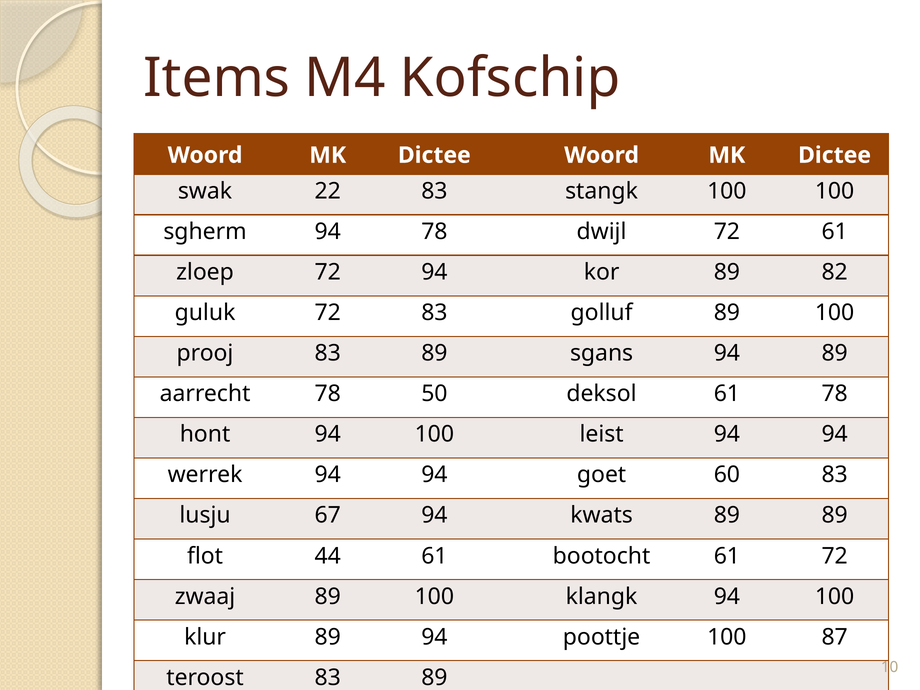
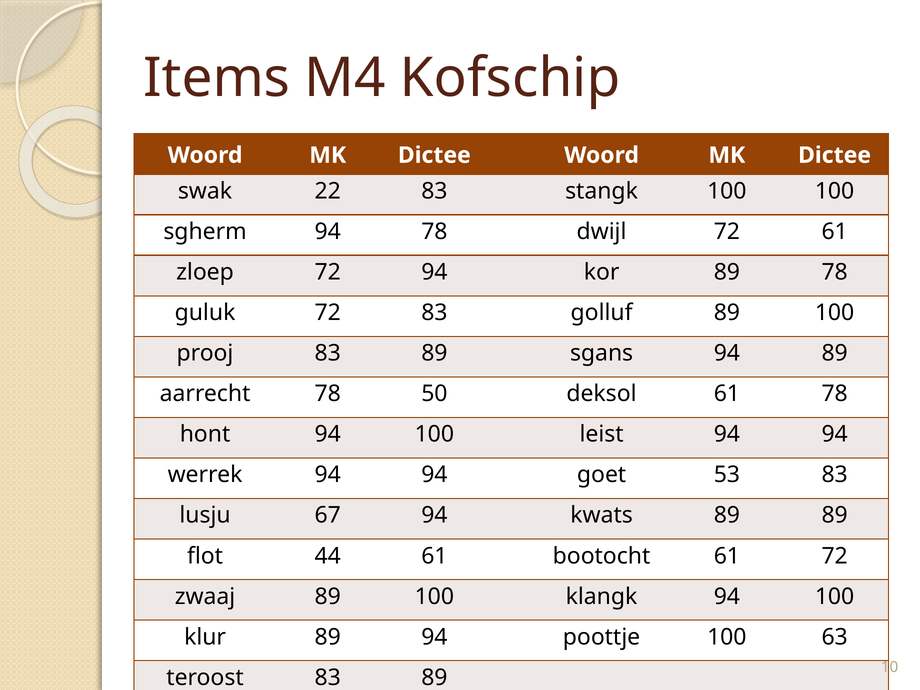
89 82: 82 -> 78 (835, 272)
60: 60 -> 53 (727, 475)
87: 87 -> 63 (835, 637)
